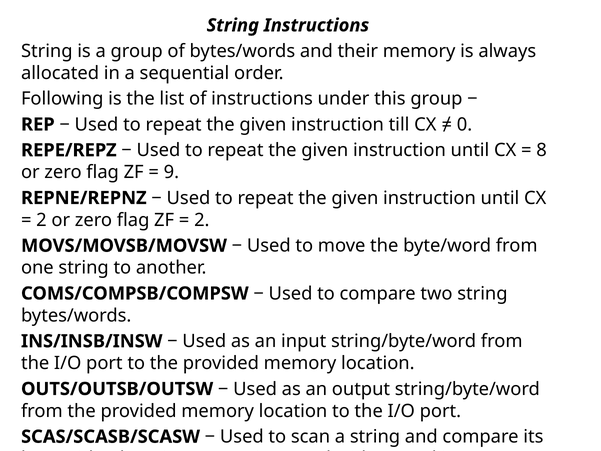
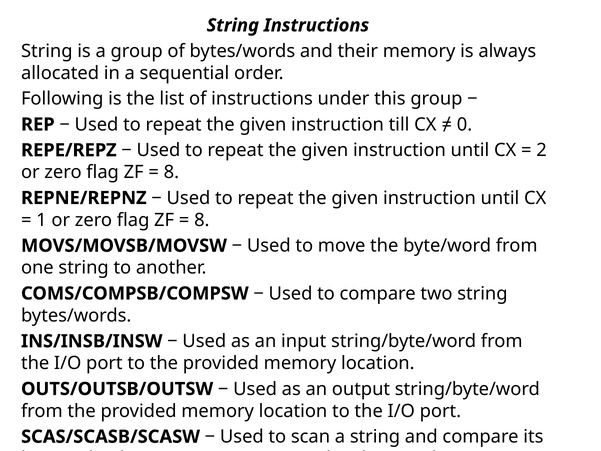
8: 8 -> 2 (542, 150)
9: 9 -> 8 (171, 172)
2: 2 -> 1 (41, 220)
2: 2 -> 8 (202, 220)
